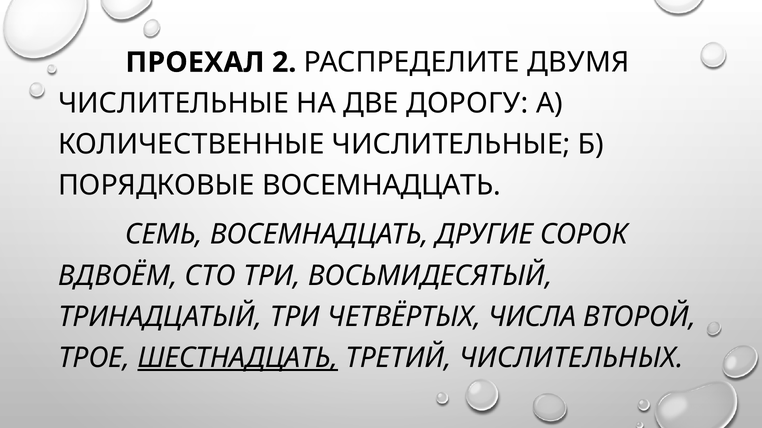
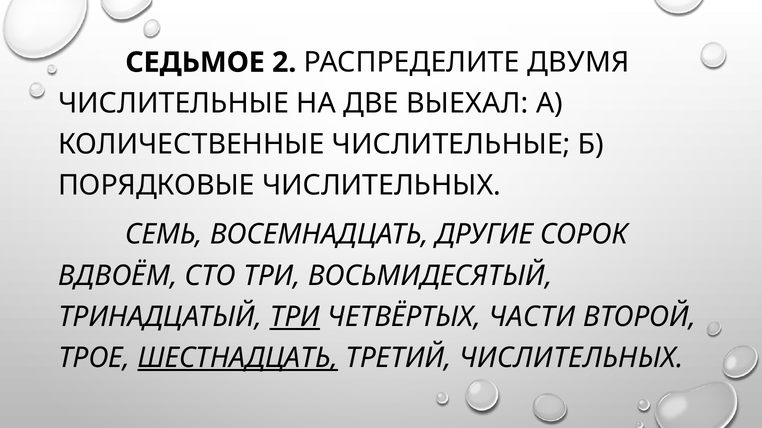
ПРОЕХАЛ: ПРОЕХАЛ -> СЕДЬМОЕ (195, 62)
ДОРОГУ: ДОРОГУ -> ВЫЕХАЛ (467, 104)
ПОРЯДКОВЫЕ ВОСЕМНАДЦАТЬ: ВОСЕМНАДЦАТЬ -> ЧИСЛИТЕЛЬНЫХ (382, 186)
ТРИ underline: none -> present (295, 317)
ЧИСЛА: ЧИСЛА -> ЧАСТИ (532, 317)
